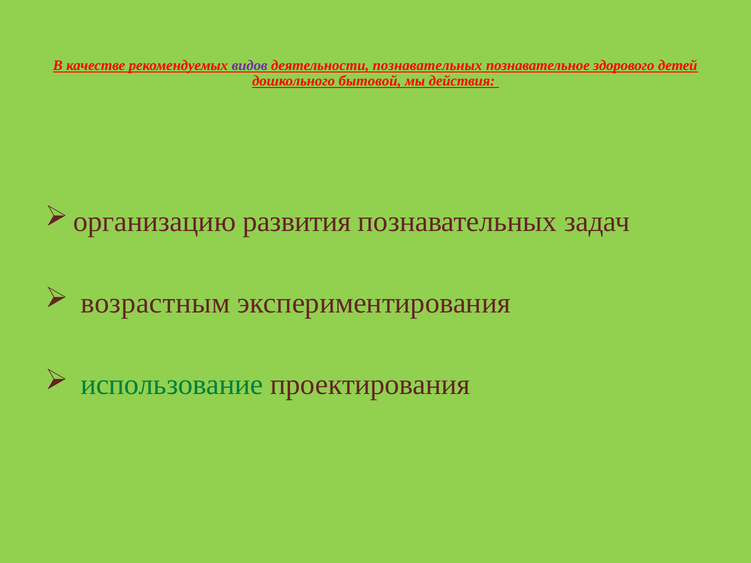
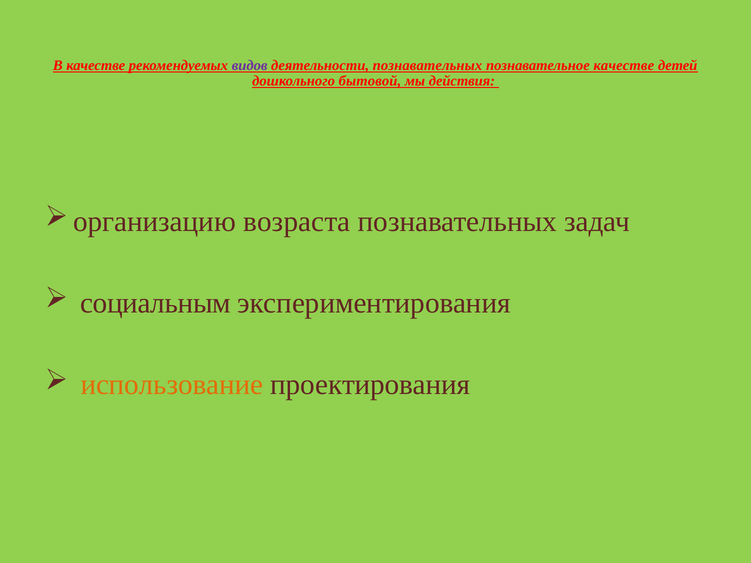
познавательное здорового: здорового -> качестве (624, 65)
развития: развития -> возраста (297, 222)
возрастным: возрастным -> социальным (156, 303)
использование colour: green -> orange (172, 385)
